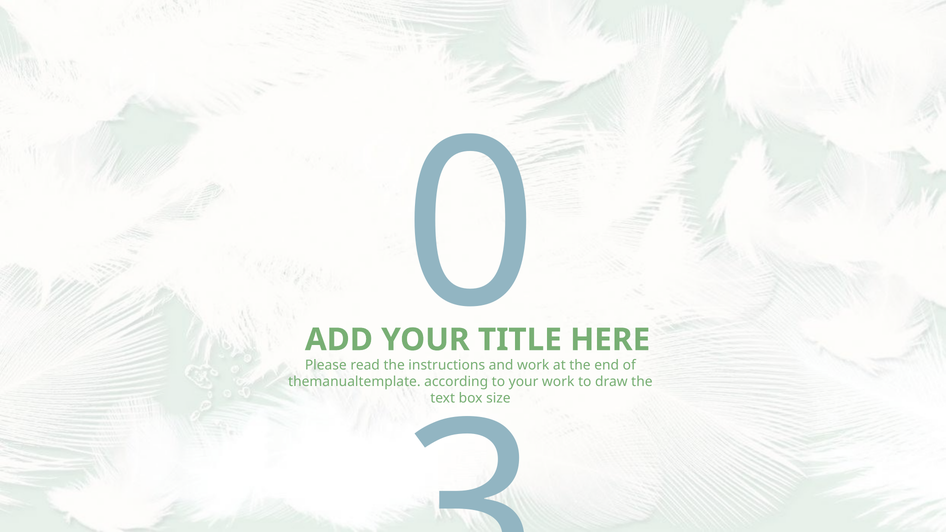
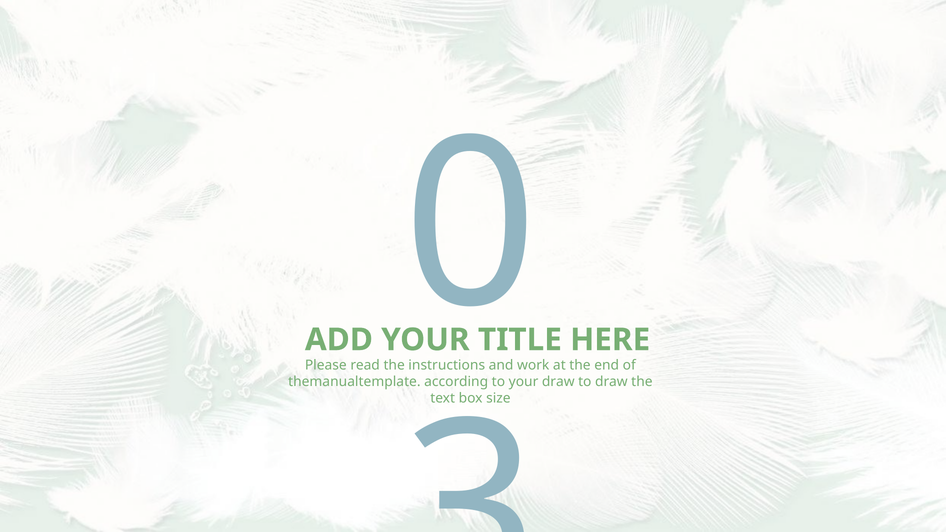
work: work -> draw (558, 382)
